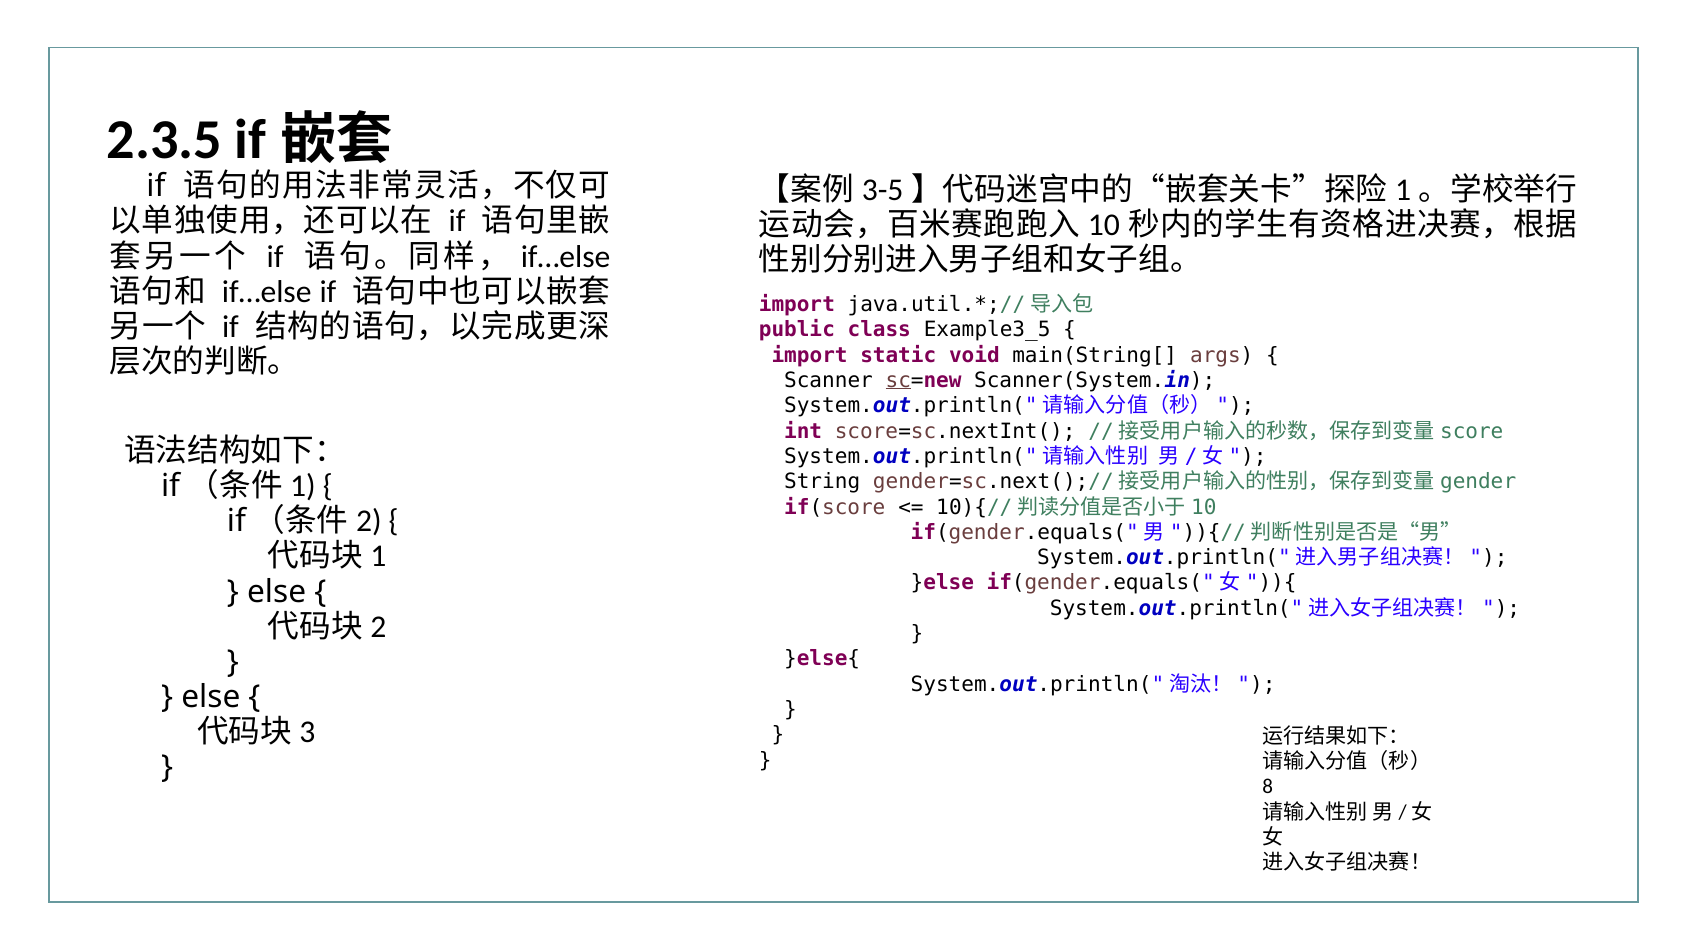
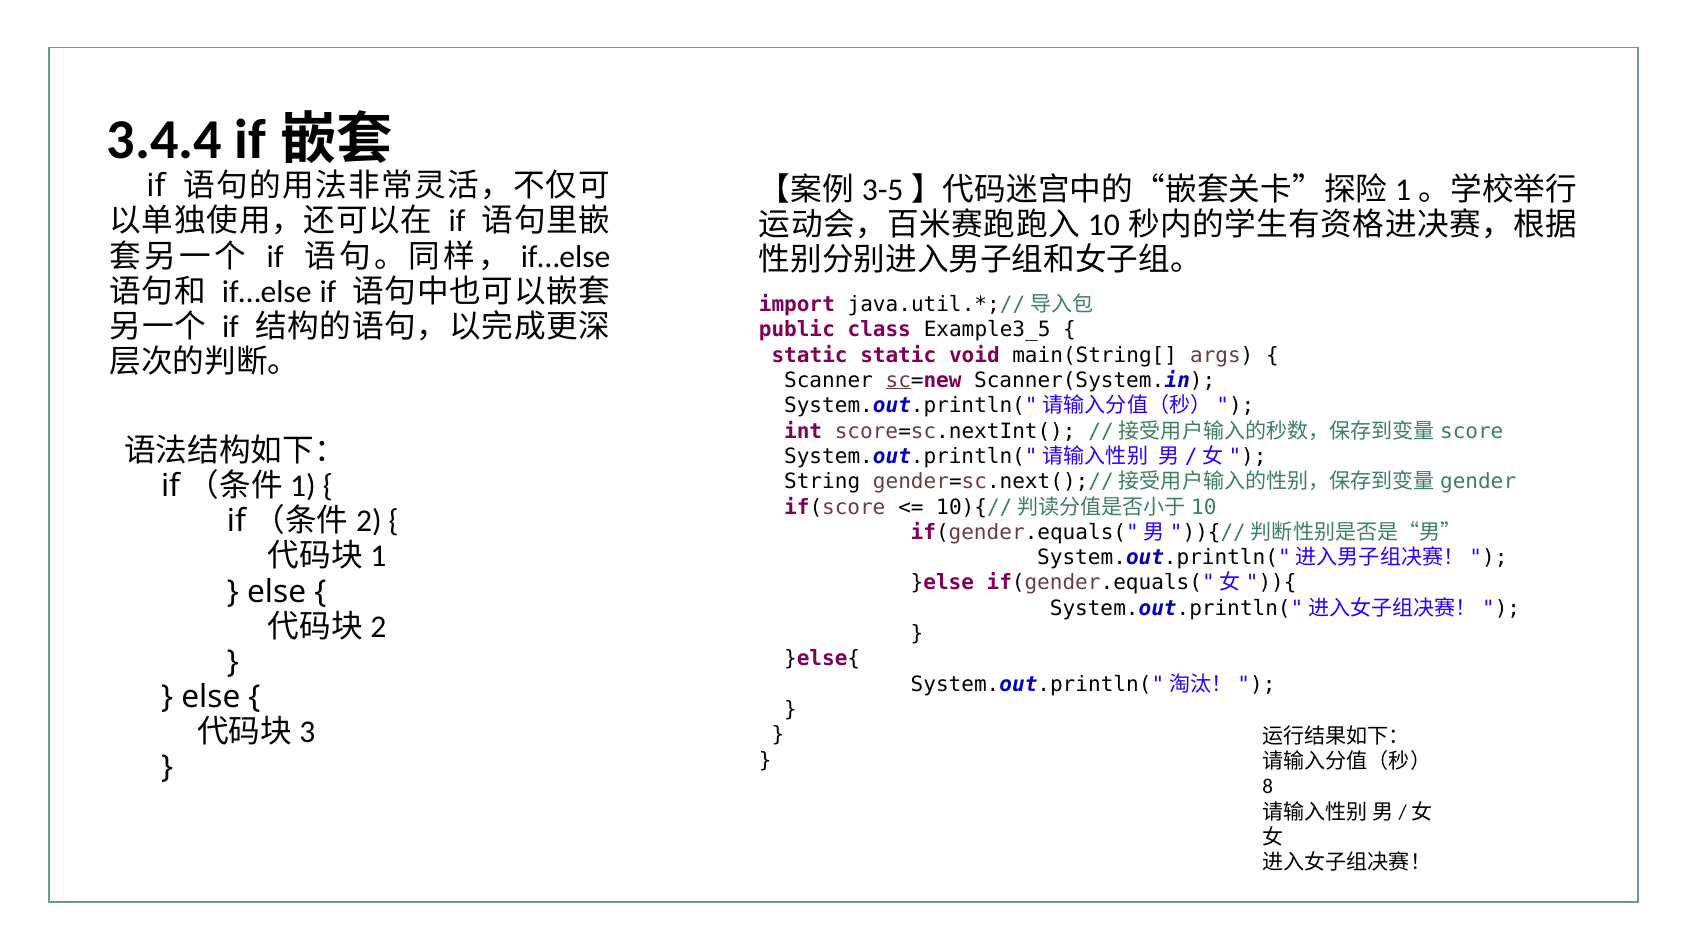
2.3.5: 2.3.5 -> 3.4.4 (164, 140)
import: import -> static (810, 355)
